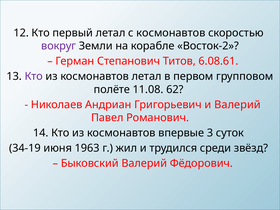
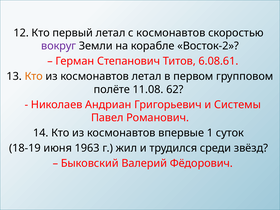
Кто colour: purple -> orange (34, 76)
и Валерий: Валерий -> Системы (238, 105)
3: 3 -> 1 (210, 133)
34-19: 34-19 -> 18-19 (25, 148)
